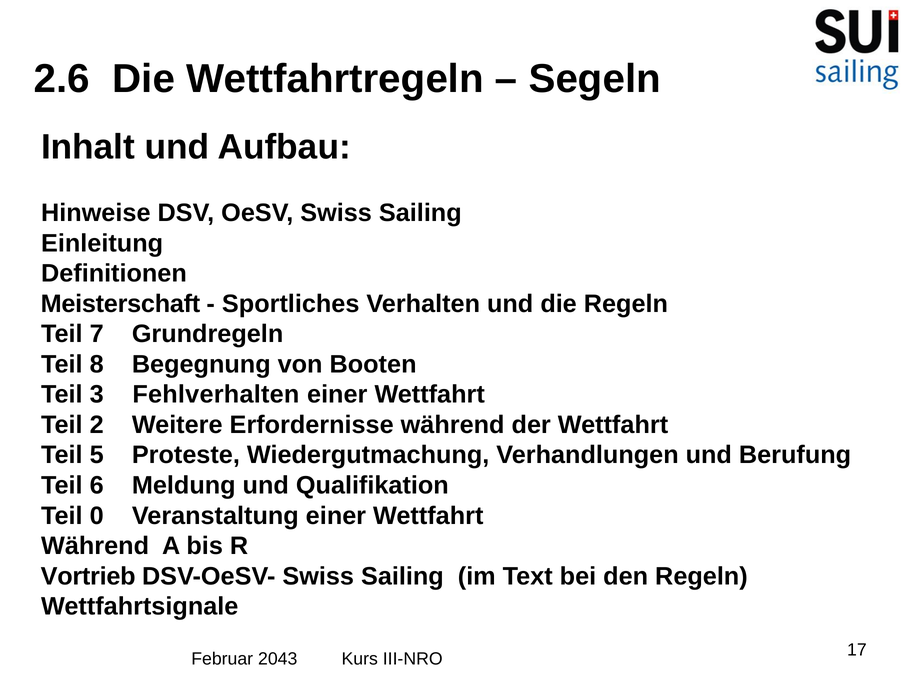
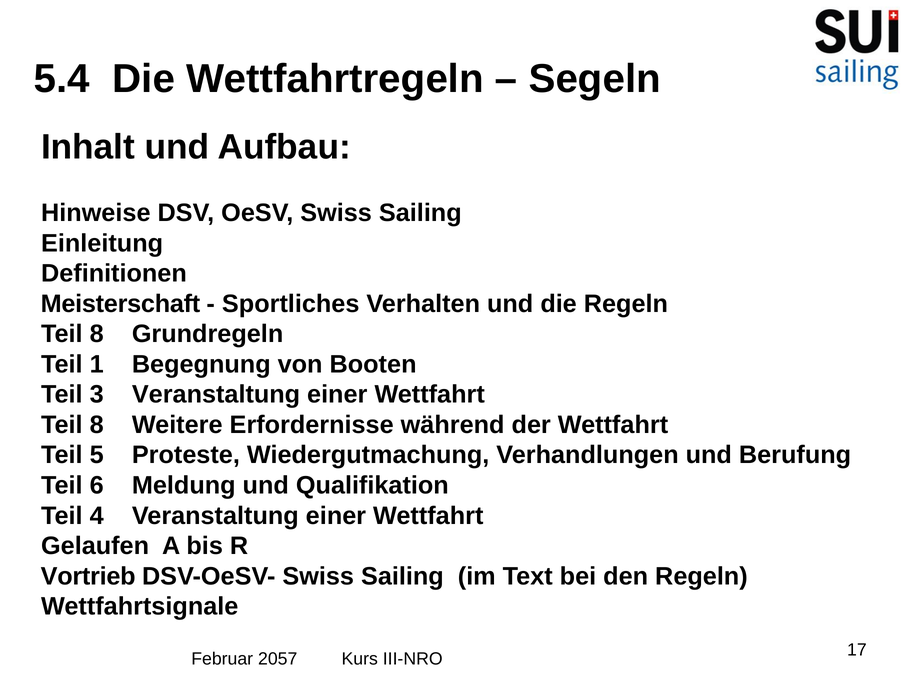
2.6: 2.6 -> 5.4 (62, 79)
7: 7 -> 8 (97, 334)
8: 8 -> 1 (97, 364)
3 Fehlverhalten: Fehlverhalten -> Veranstaltung (216, 395)
2: 2 -> 8 (97, 425)
0: 0 -> 4 (97, 516)
Während: Während -> Gelaufen (95, 546)
2043: 2043 -> 2057 (278, 659)
